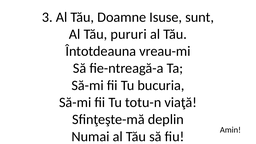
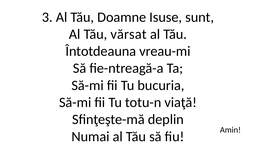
pururi: pururi -> vărsat (129, 34)
